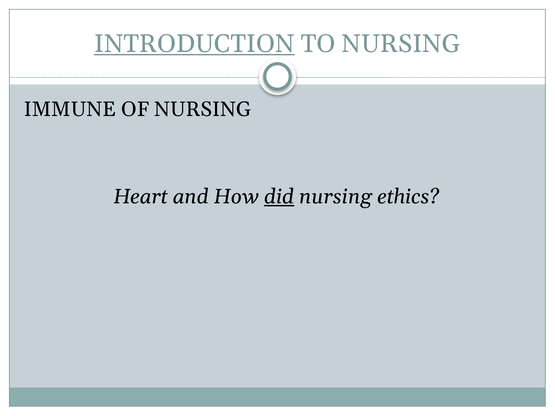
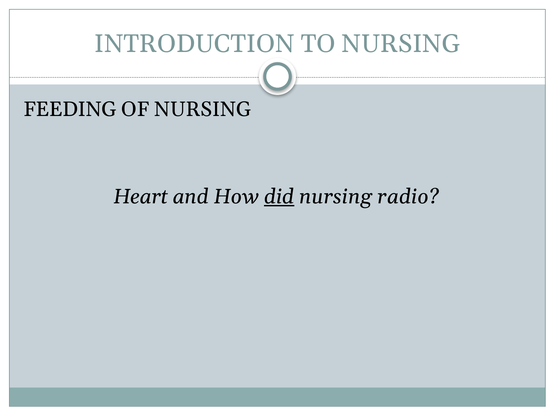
INTRODUCTION underline: present -> none (194, 44)
IMMUNE: IMMUNE -> FEEDING (70, 109)
ethics: ethics -> radio (408, 197)
